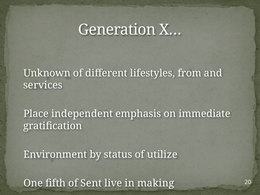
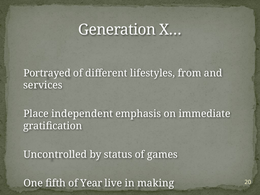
Unknown: Unknown -> Portrayed (47, 73)
Environment: Environment -> Uncontrolled (55, 155)
utilize: utilize -> games (162, 155)
Sent: Sent -> Year (91, 183)
